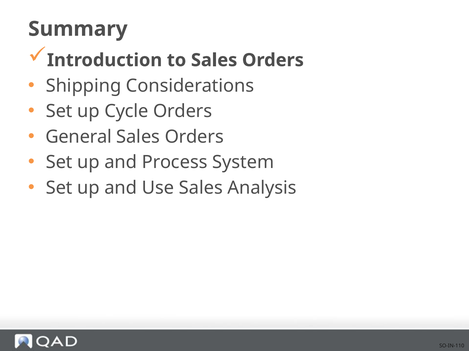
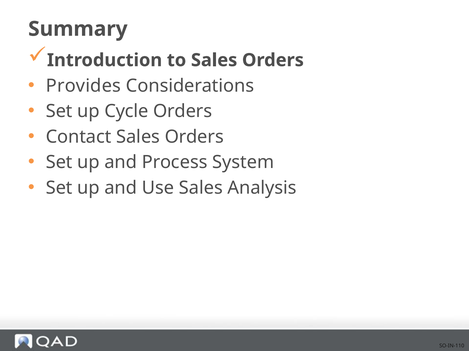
Shipping: Shipping -> Provides (83, 86)
General: General -> Contact (79, 137)
